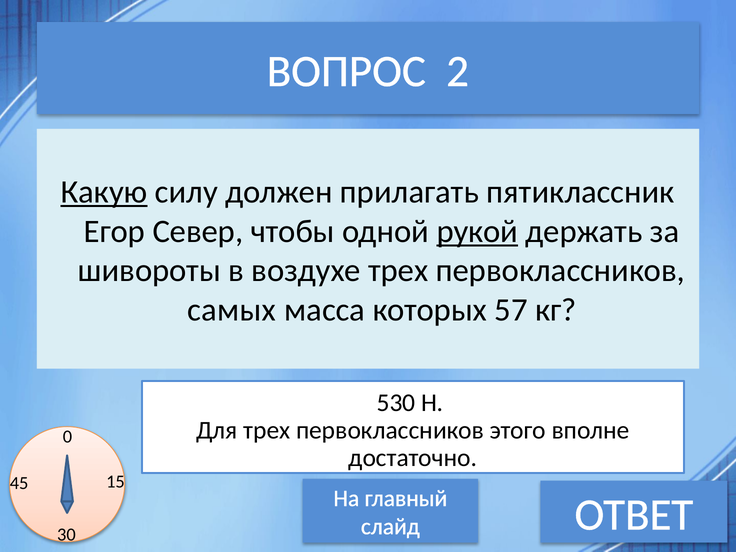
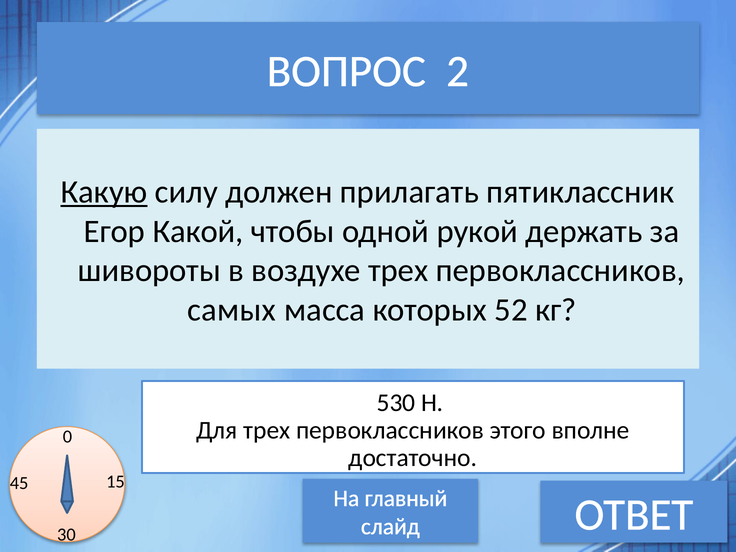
Север: Север -> Какой (198, 231)
рукой underline: present -> none (477, 231)
57: 57 -> 52 (511, 310)
